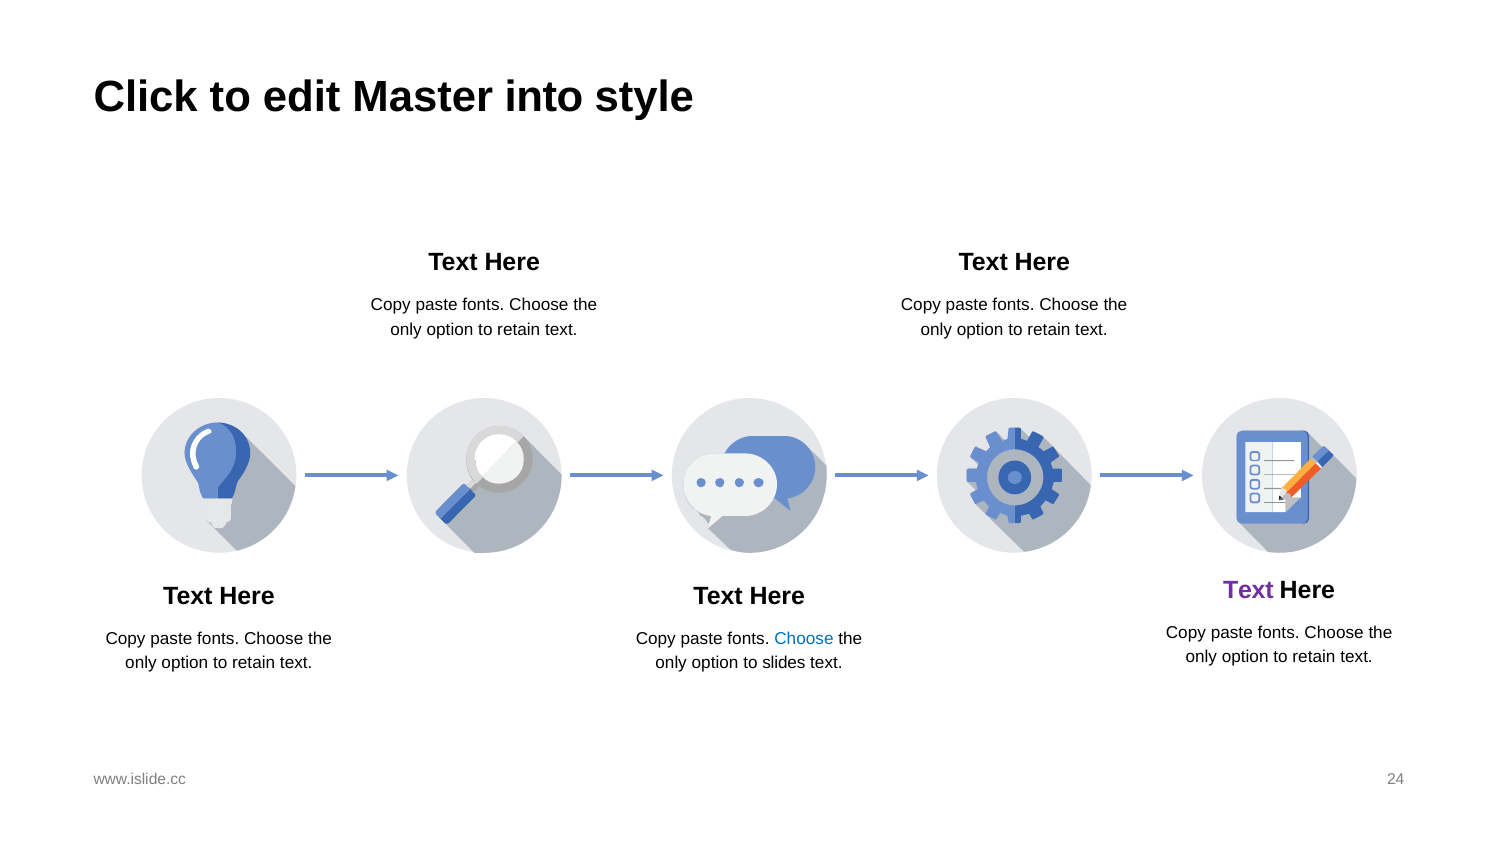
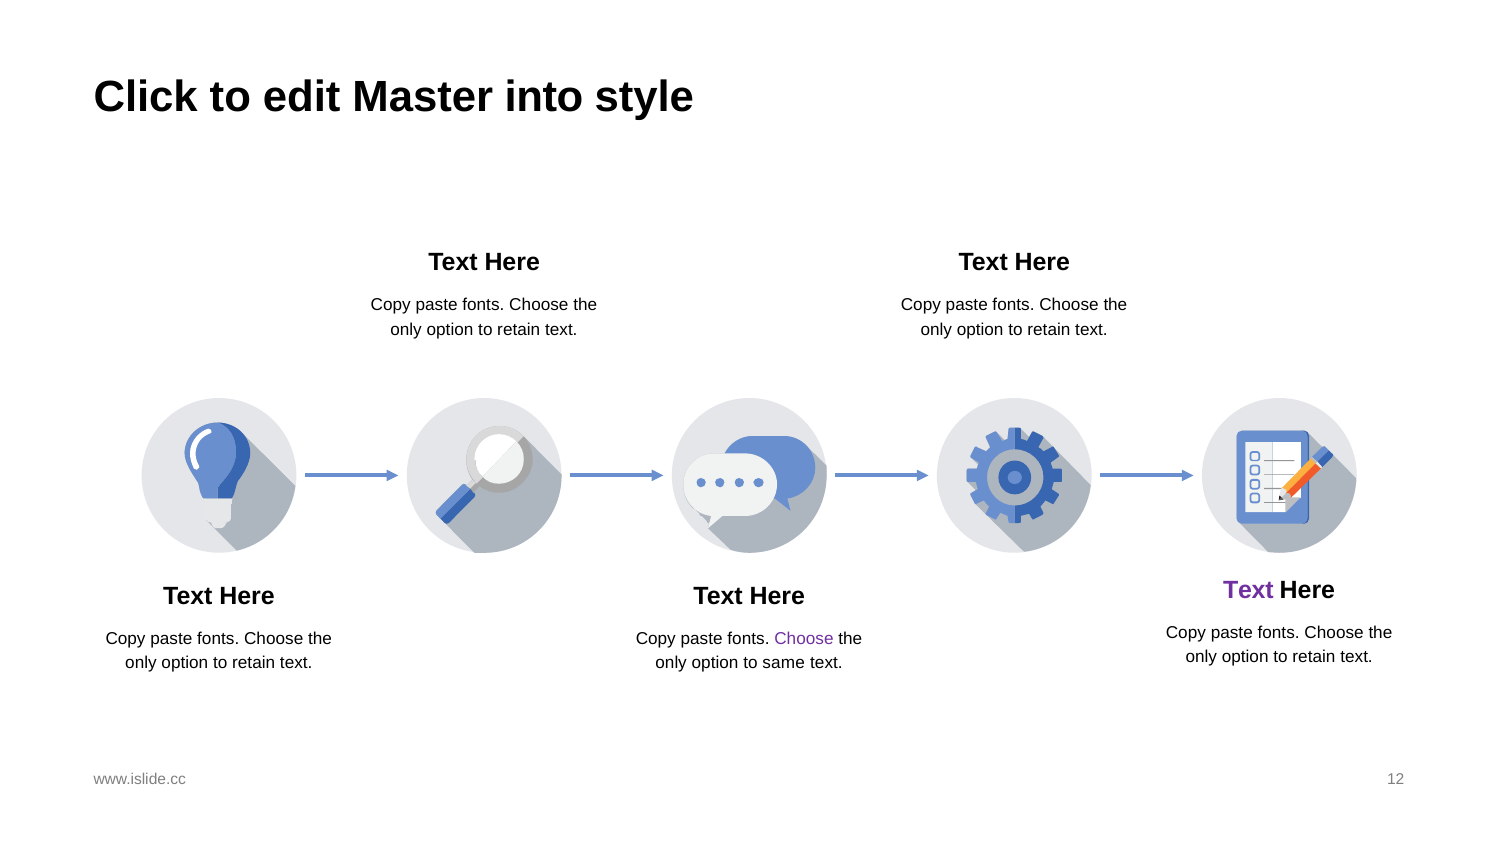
Choose colour: blue -> purple (804, 639)
slides: slides -> same (784, 664)
24: 24 -> 12 (1396, 780)
